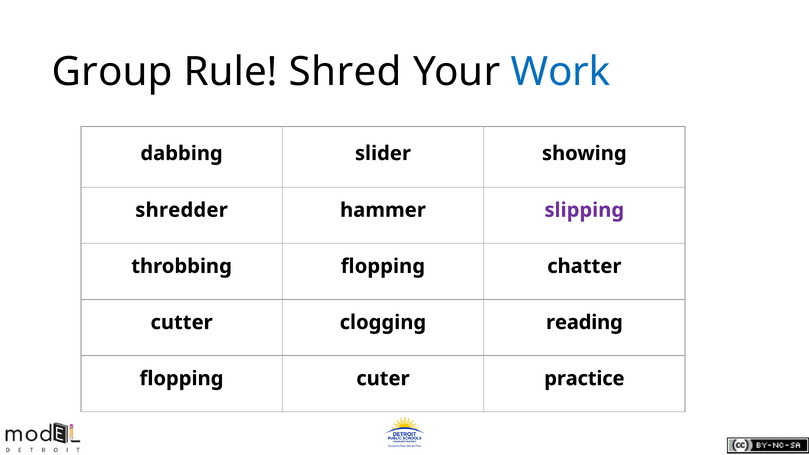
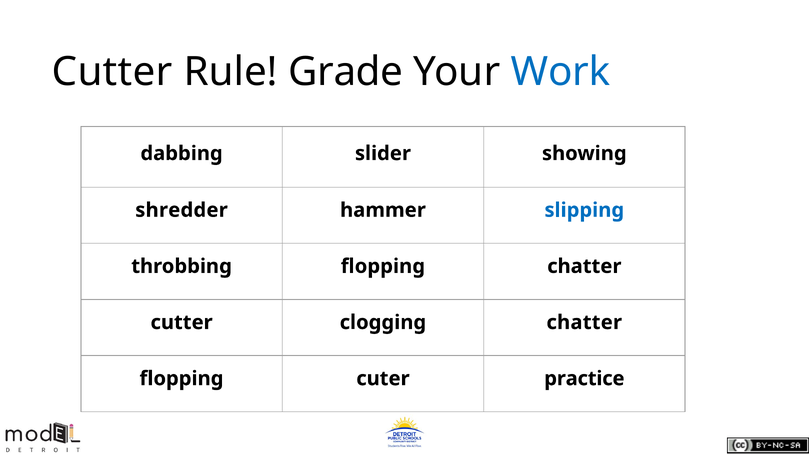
Group: Group -> Cutter (112, 72)
Shred: Shred -> Grade (346, 72)
slipping colour: purple -> blue (584, 210)
clogging reading: reading -> chatter (584, 322)
